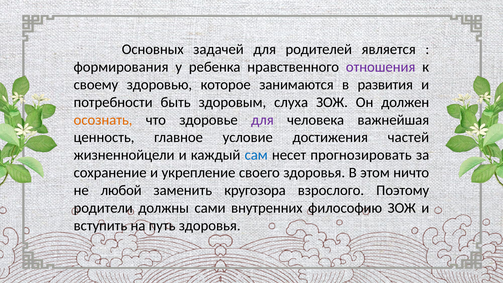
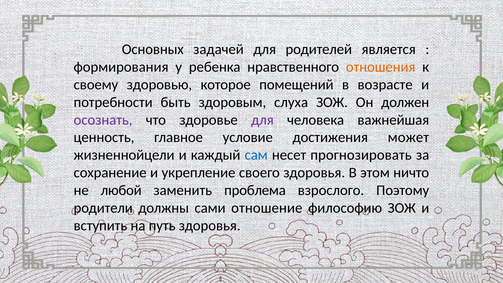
отношения colour: purple -> orange (381, 67)
занимаются: занимаются -> помещений (296, 85)
развития: развития -> возрасте (385, 85)
осознать colour: orange -> purple (103, 120)
частей: частей -> может (408, 137)
кругозора: кругозора -> проблема (255, 190)
внутренних: внутренних -> отношение (267, 208)
